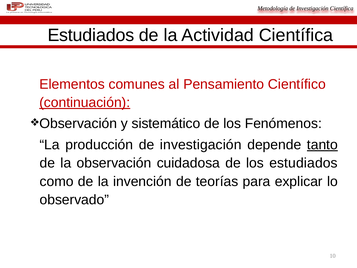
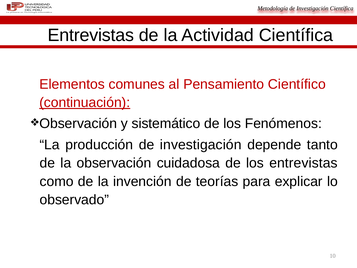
Estudiados: Estudiados -> Entrevistas (91, 35)
tanto underline: present -> none (322, 145)
los estudiados: estudiados -> entrevistas (303, 163)
